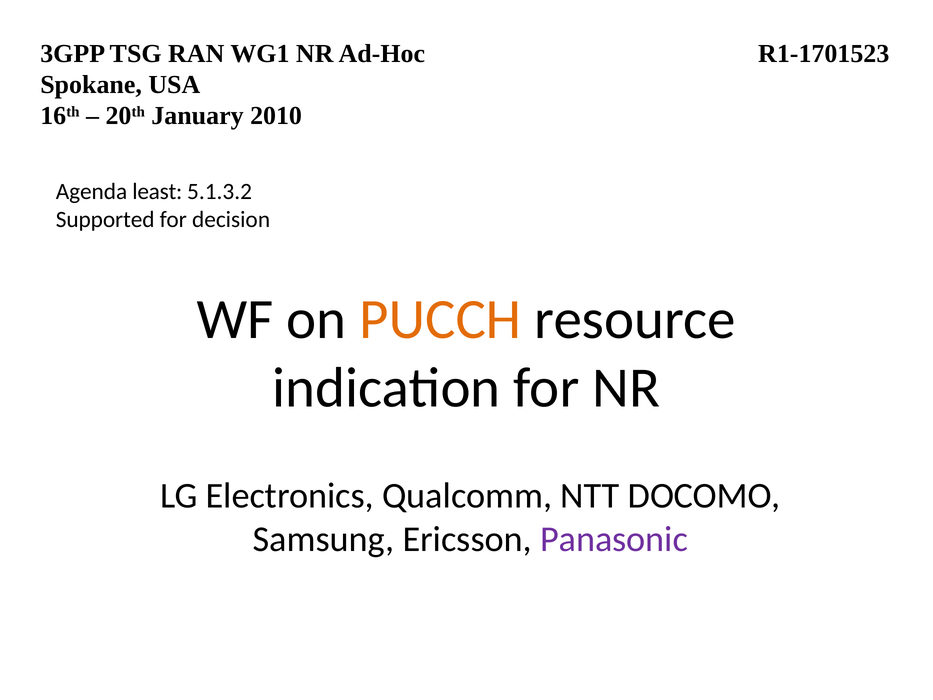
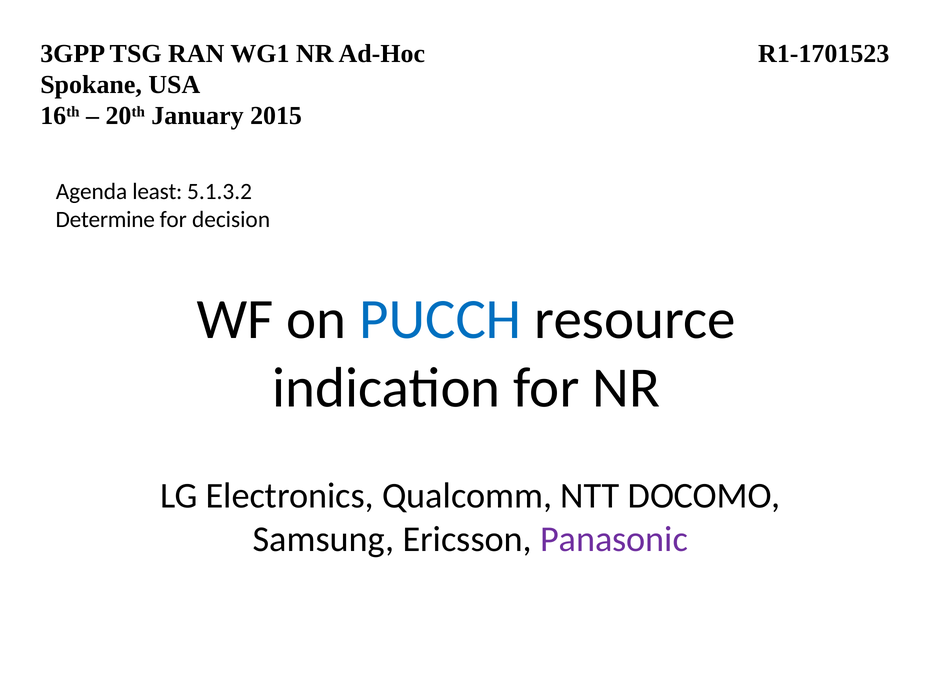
2010: 2010 -> 2015 (276, 116)
Supported: Supported -> Determine (105, 219)
PUCCH colour: orange -> blue (440, 319)
